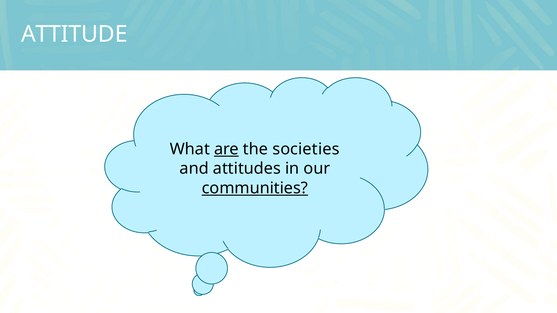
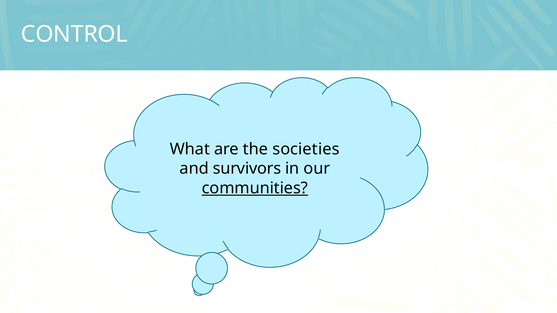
ATTITUDE: ATTITUDE -> CONTROL (74, 34)
are underline: present -> none (226, 149)
attitudes: attitudes -> survivors (247, 169)
